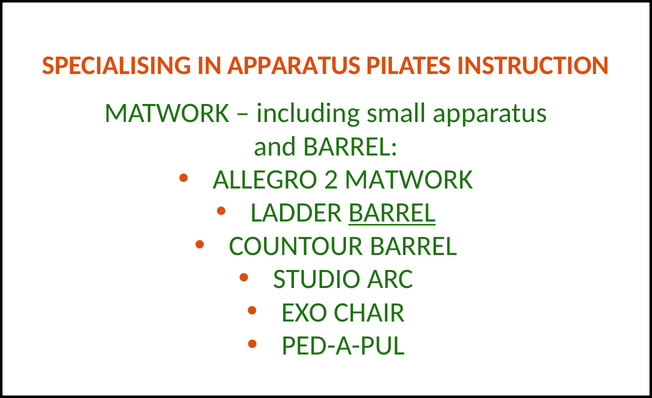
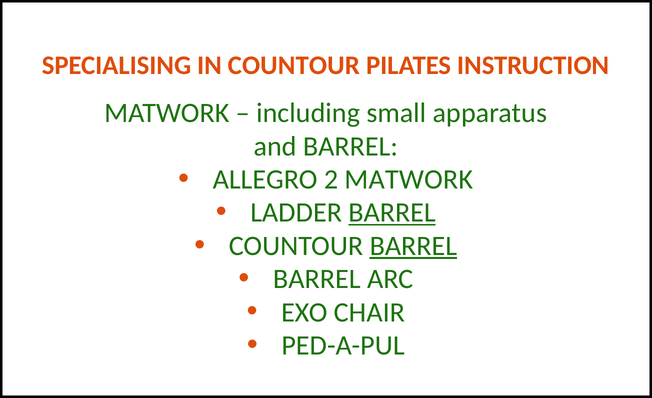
IN APPARATUS: APPARATUS -> COUNTOUR (294, 65)
BARREL underline: none -> present (413, 246)
STUDIO: STUDIO -> BARREL (317, 279)
